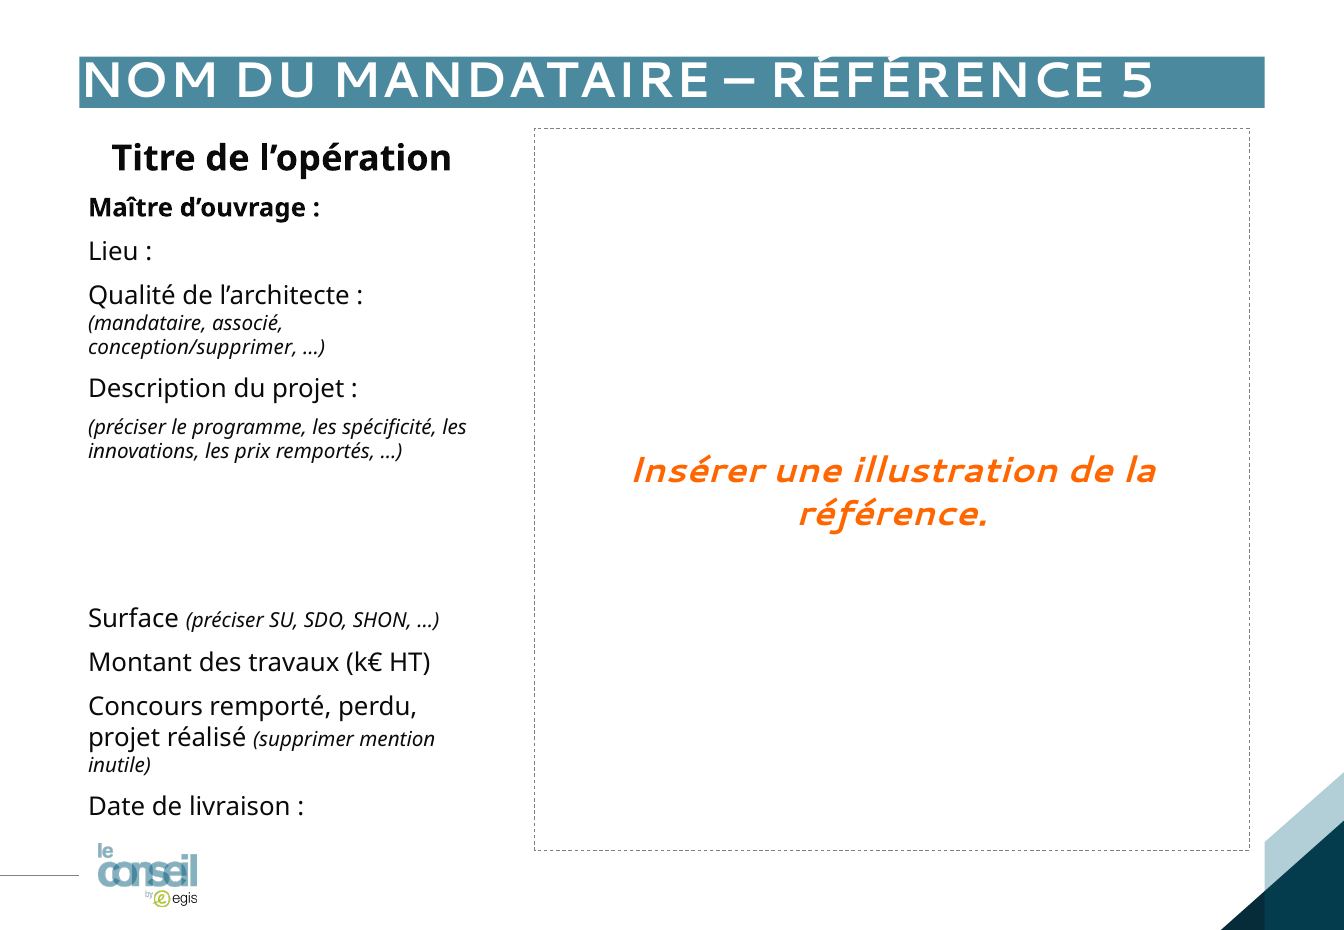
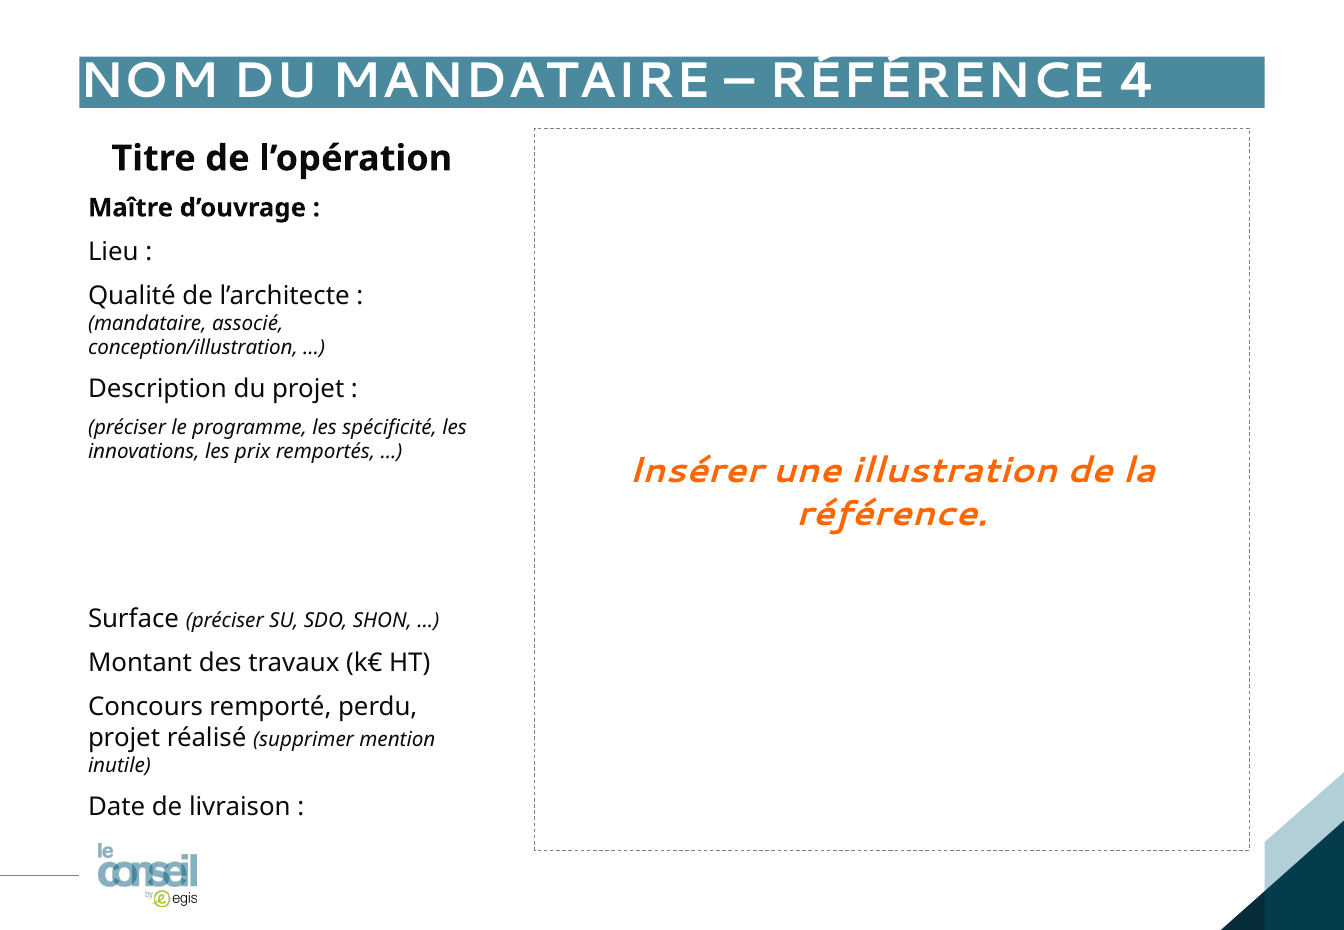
5: 5 -> 4 (1138, 81)
conception/supprimer: conception/supprimer -> conception/illustration (193, 348)
